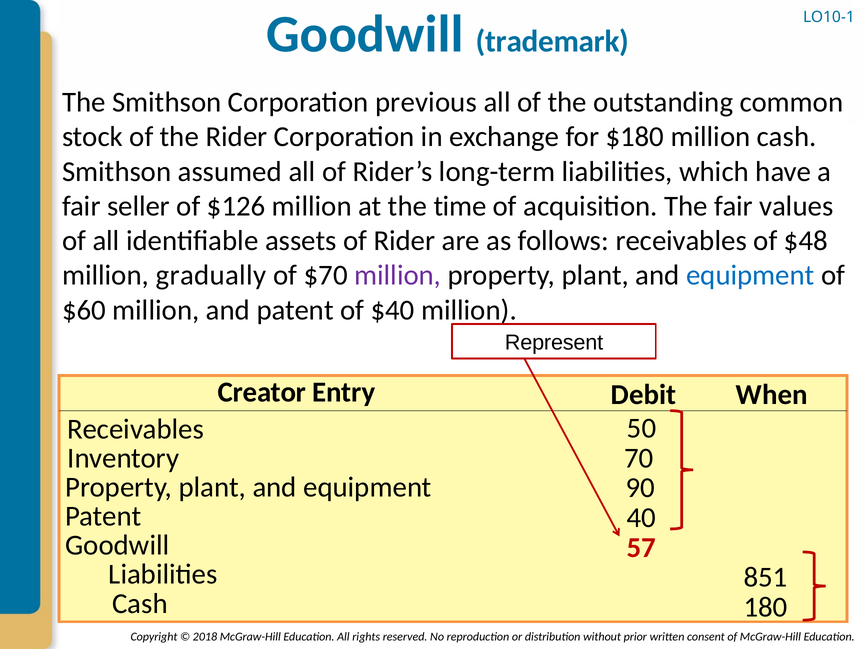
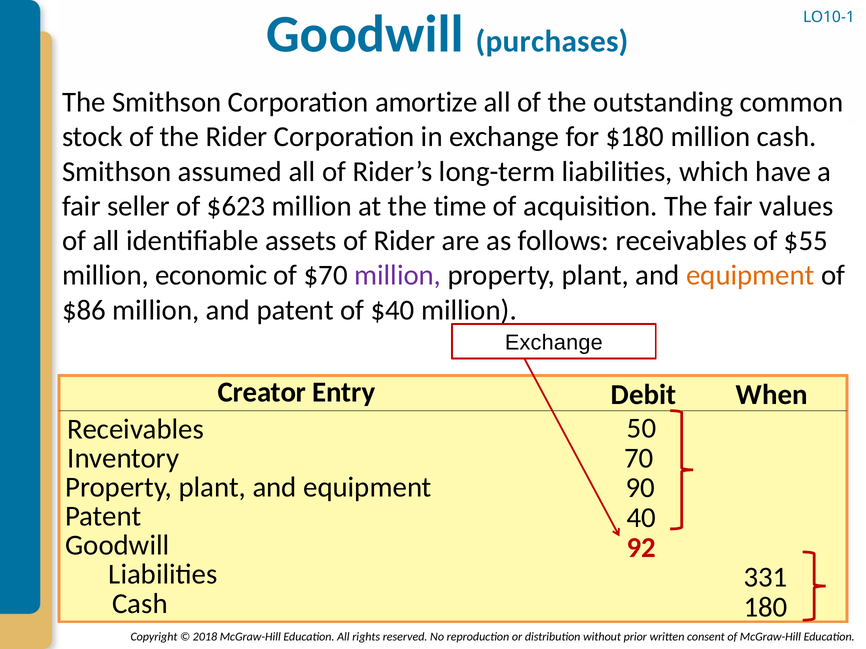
trademark: trademark -> purchases (552, 41)
previous: previous -> amortize (426, 102)
$126: $126 -> $623 (236, 206)
$48: $48 -> $55 (806, 241)
gradually: gradually -> economic (211, 276)
equipment colour: blue -> orange (750, 276)
$60: $60 -> $86 (84, 310)
Represent: Represent -> Exchange (554, 343)
57: 57 -> 92 (641, 548)
851: 851 -> 331 (765, 578)
